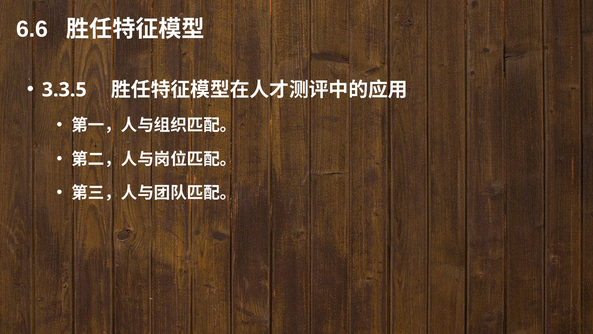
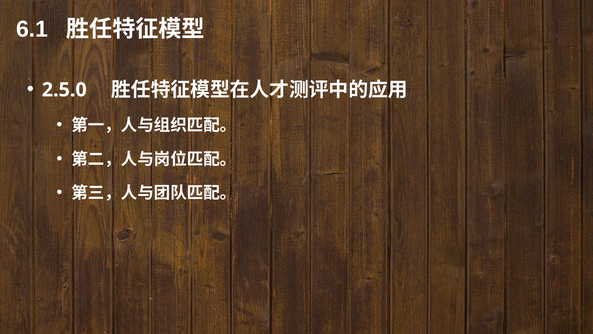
6.6: 6.6 -> 6.1 (32, 29)
3.3.5: 3.3.5 -> 2.5.0 (64, 90)
